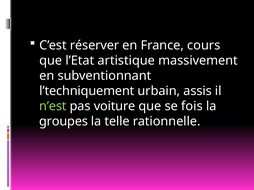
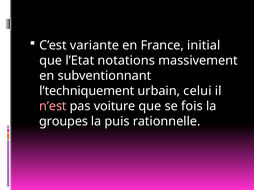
réserver: réserver -> variante (94, 45)
cours: cours -> initial (204, 45)
artistique: artistique -> notations (126, 61)
assis: assis -> celui (197, 91)
n’est colour: light green -> pink (53, 106)
telle: telle -> puis (117, 122)
